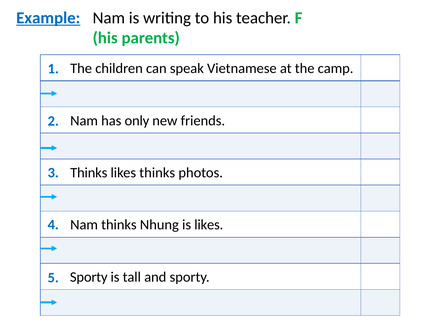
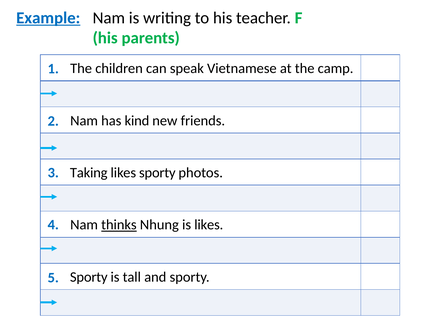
only: only -> kind (137, 121)
3 Thinks: Thinks -> Taking (89, 173)
likes thinks: thinks -> sporty (157, 173)
thinks underline: none -> present (119, 225)
